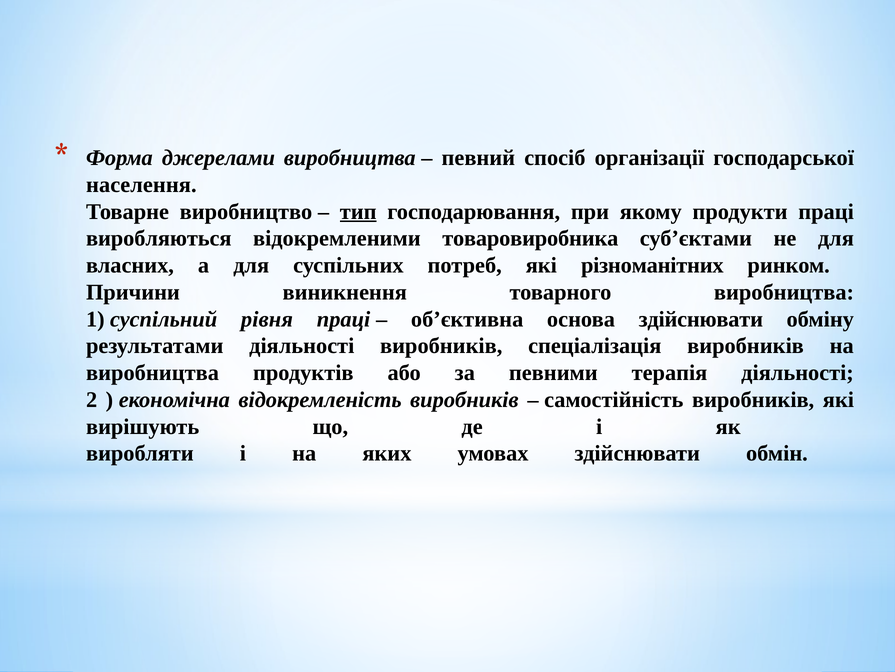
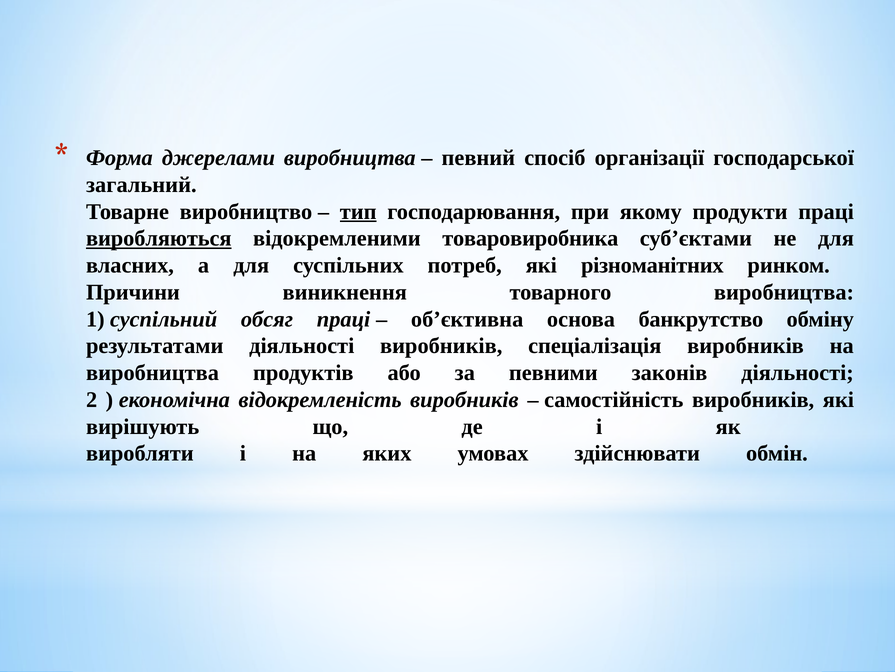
населення: населення -> загальний (141, 185)
виробляються underline: none -> present (159, 238)
рівня: рівня -> обсяг (267, 319)
основа здійснювати: здійснювати -> банкрутство (701, 319)
терапія: терапія -> законів (670, 373)
